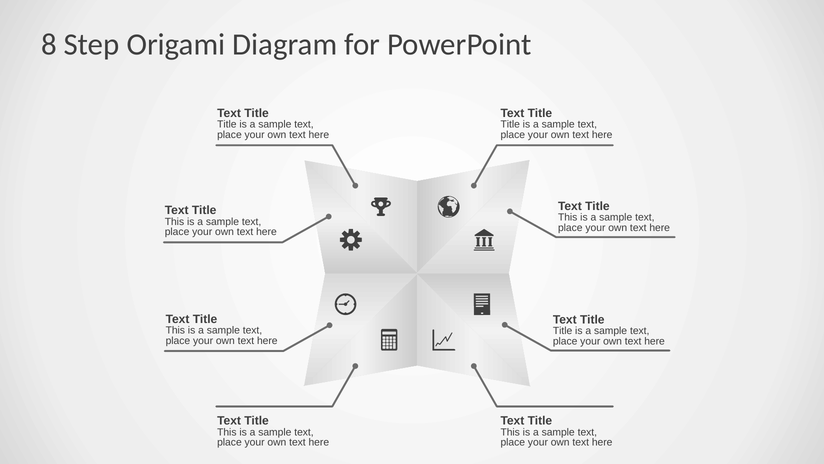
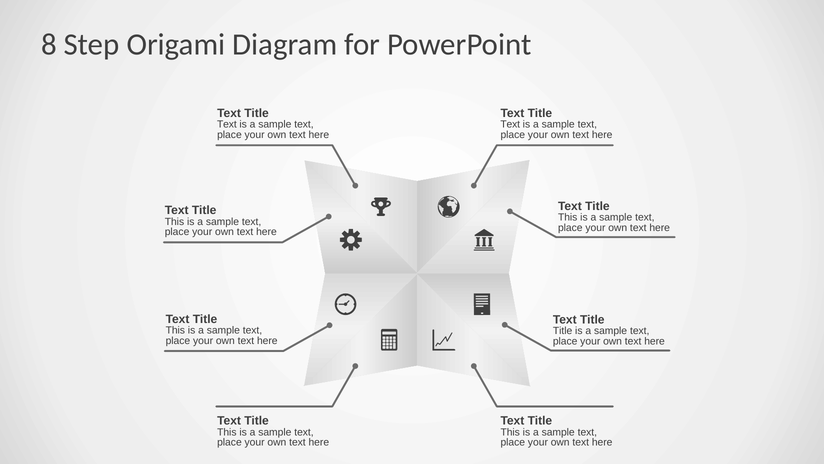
Title: Title -> Text (227, 124)
Title: Title -> Text (510, 124)
